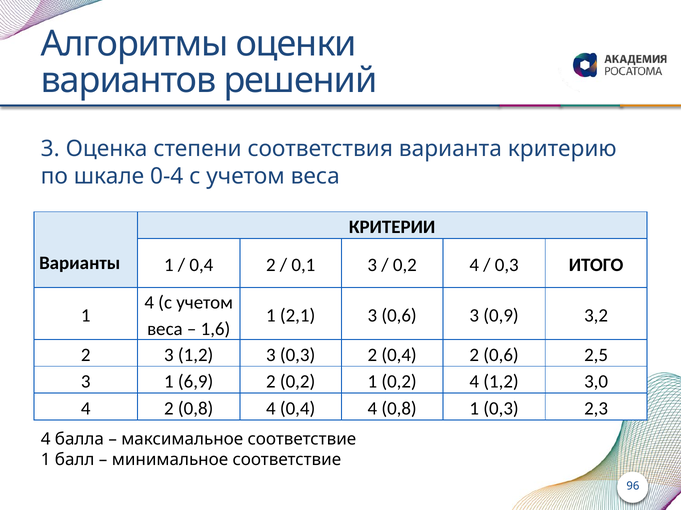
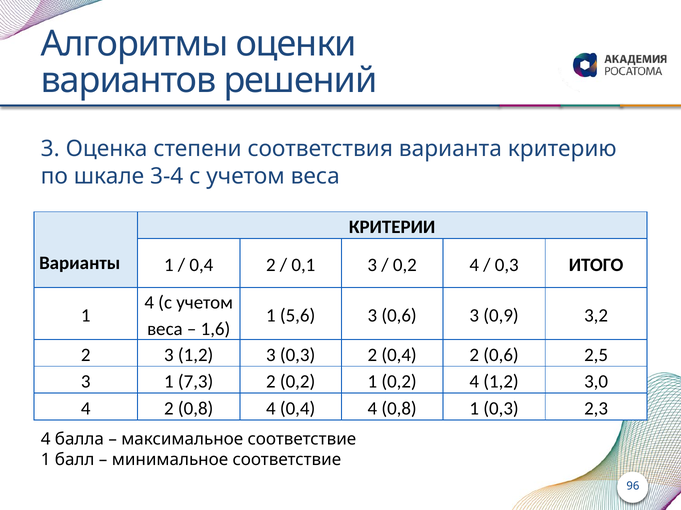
0-4: 0-4 -> 3-4 (167, 176)
2,1: 2,1 -> 5,6 (298, 316)
6,9: 6,9 -> 7,3 (196, 382)
